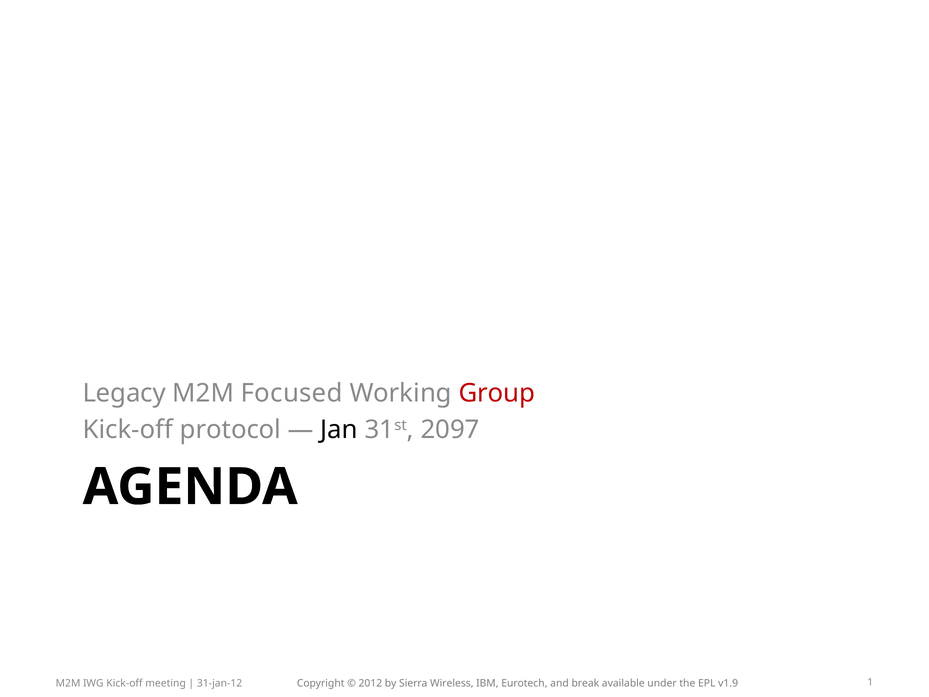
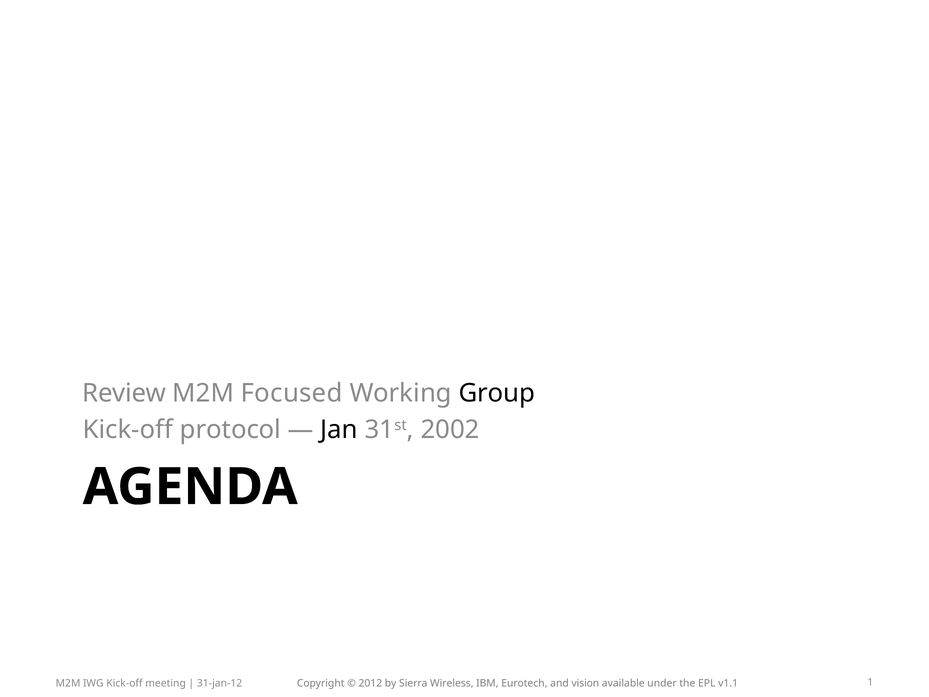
Legacy: Legacy -> Review (124, 393)
Group colour: red -> black (497, 393)
2097: 2097 -> 2002 (450, 429)
break: break -> vision (585, 683)
v1.9: v1.9 -> v1.1 (728, 683)
